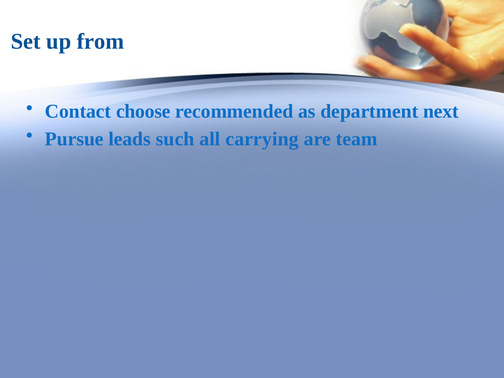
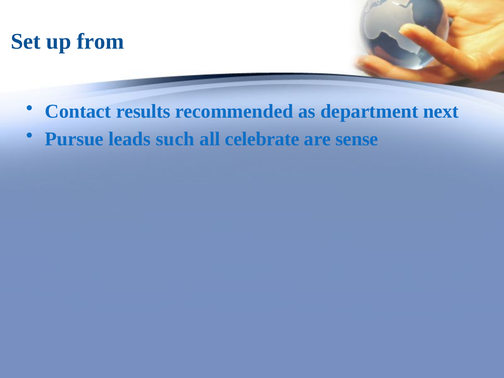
choose: choose -> results (143, 111)
carrying: carrying -> celebrate (262, 139)
team: team -> sense (357, 139)
